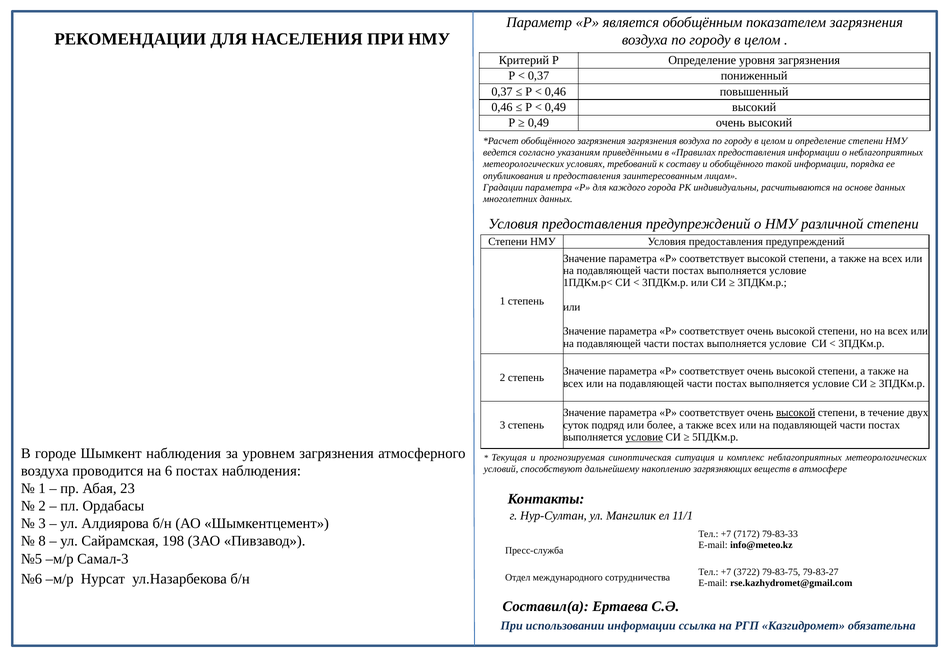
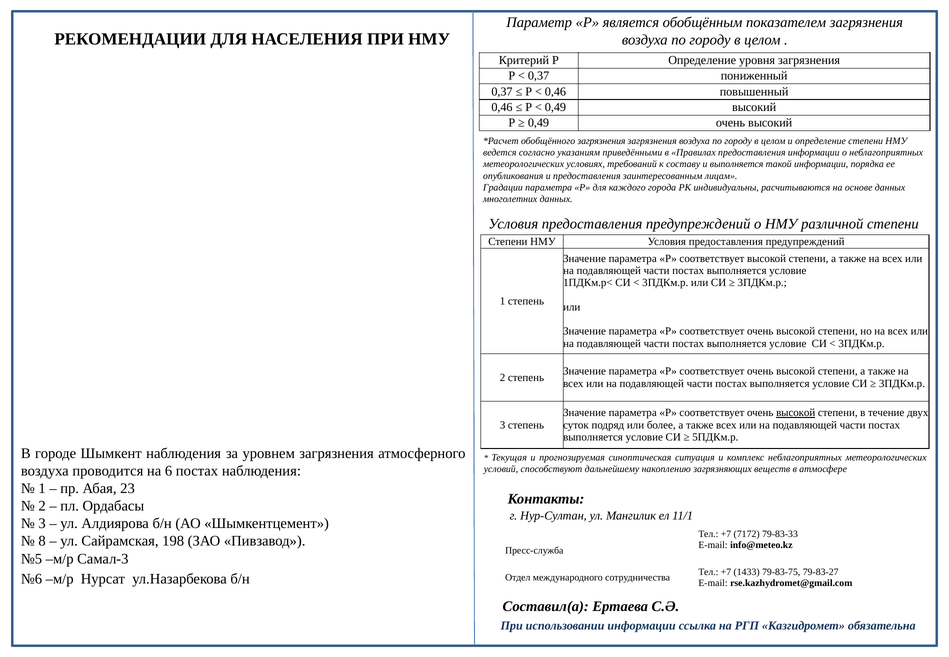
и обобщённого: обобщённого -> выполняется (737, 164)
условие underline: present -> none (644, 437)
3722: 3722 -> 1433 (747, 572)
